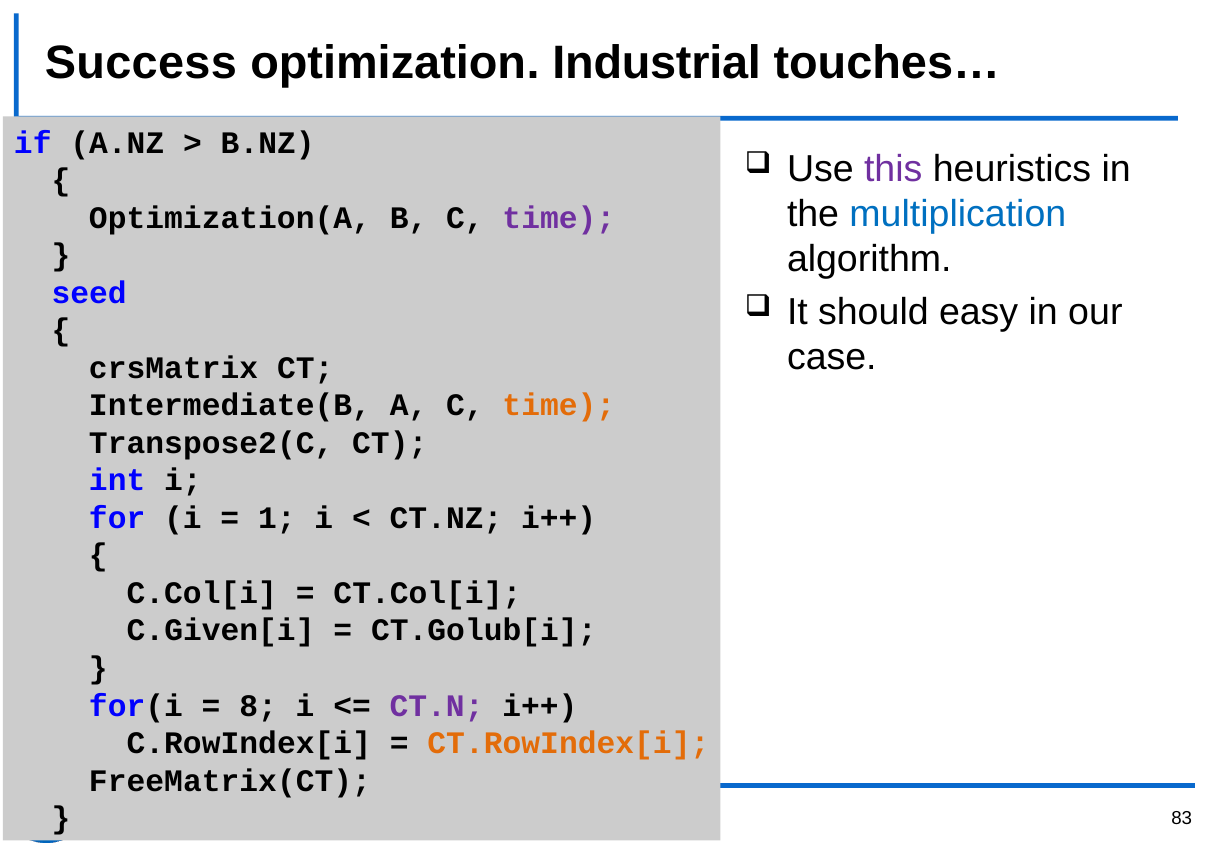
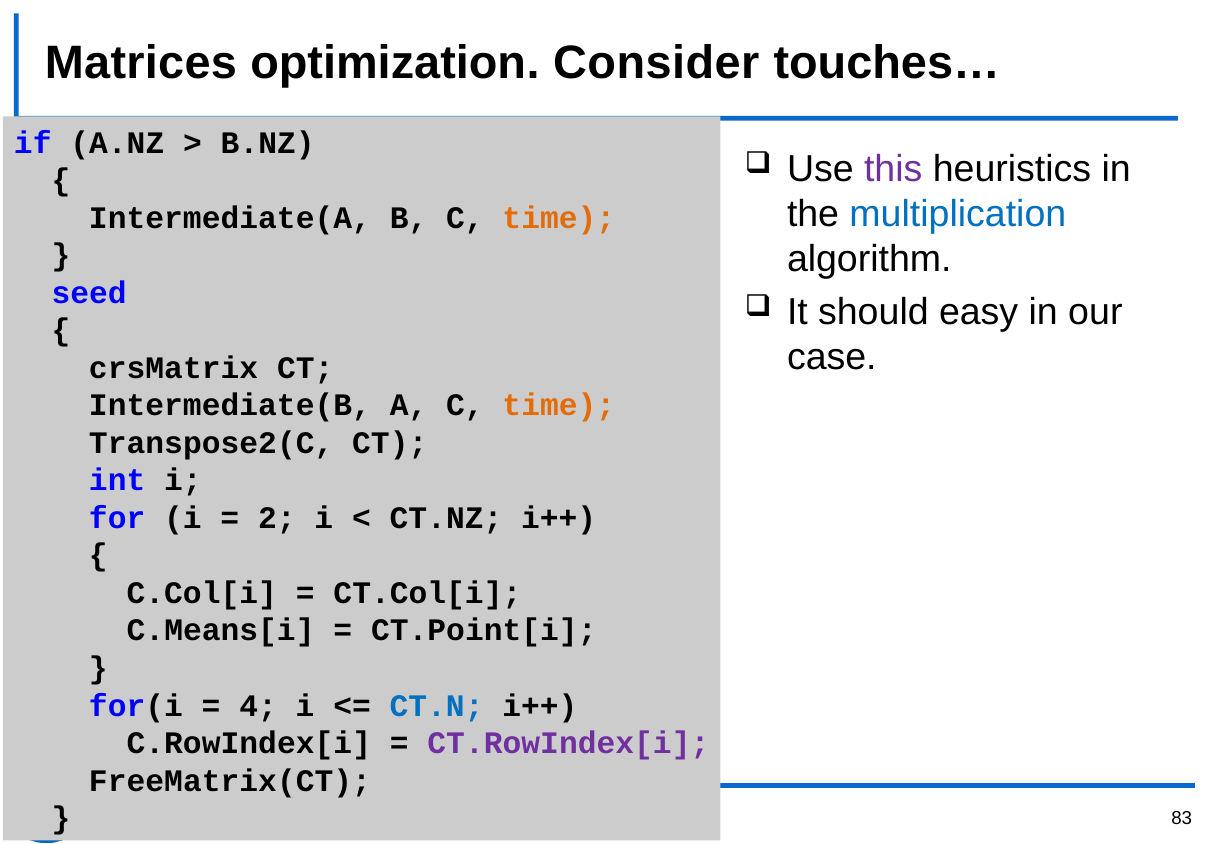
Success: Success -> Matrices (141, 63)
Industrial: Industrial -> Consider (656, 63)
Optimization(A: Optimization(A -> Intermediate(A (230, 218)
time colour: purple -> orange (559, 218)
1: 1 -> 2 (277, 518)
C.Given[i: C.Given[i -> C.Means[i (221, 631)
CT.Golub[i: CT.Golub[i -> CT.Point[i (484, 631)
8: 8 -> 4 (258, 706)
CT.N colour: purple -> blue (437, 706)
CT.RowIndex[i colour: orange -> purple (568, 743)
